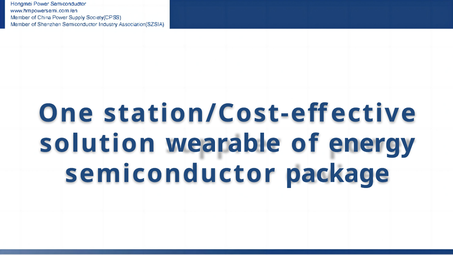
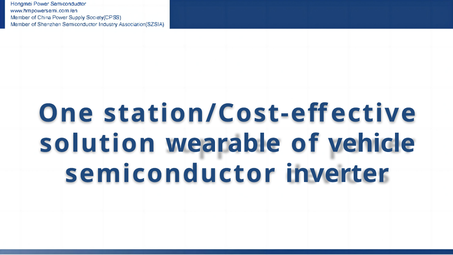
energy: energy -> vehicle (372, 143)
package: package -> inverter (337, 174)
